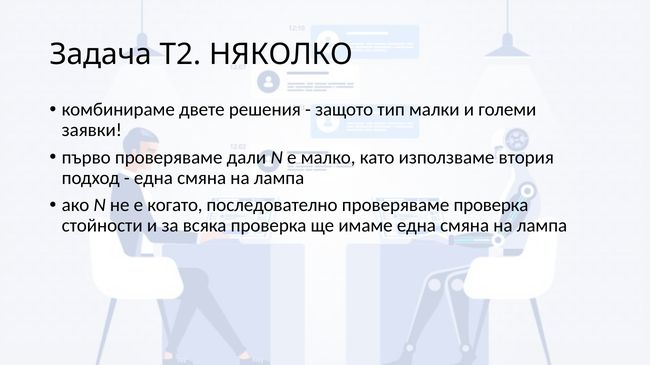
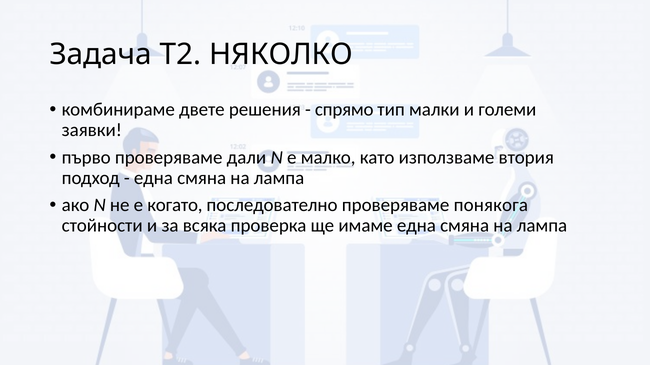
защото: защото -> спрямо (344, 110)
проверяваме проверка: проверка -> понякога (491, 205)
